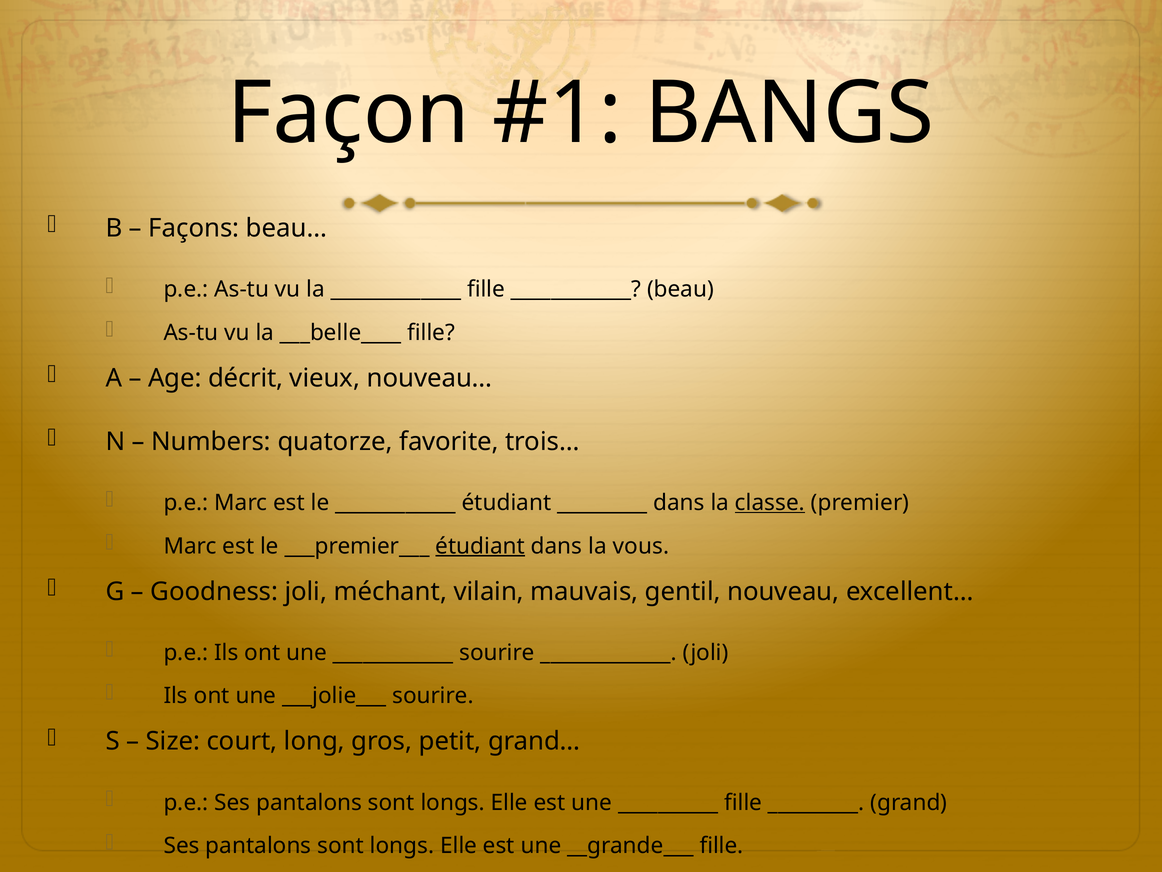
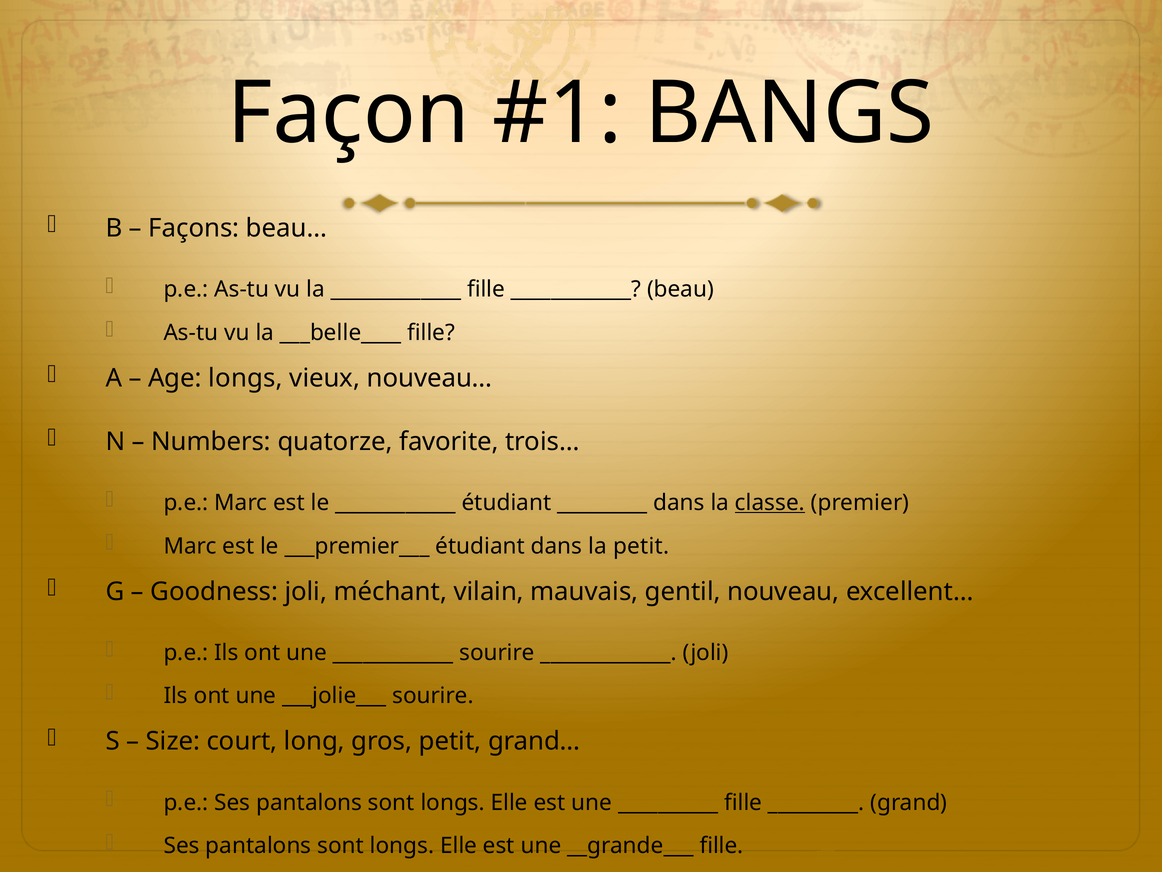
Age décrit: décrit -> longs (246, 378)
étudiant underline: present -> none (480, 546)
la vous: vous -> petit (641, 546)
